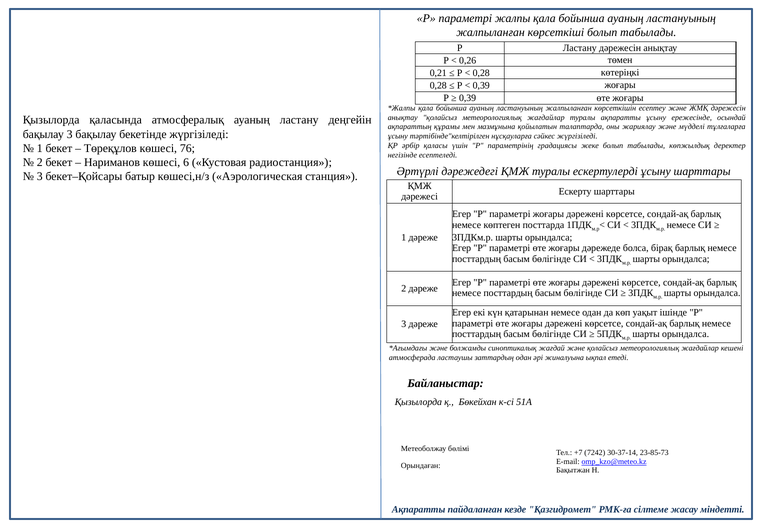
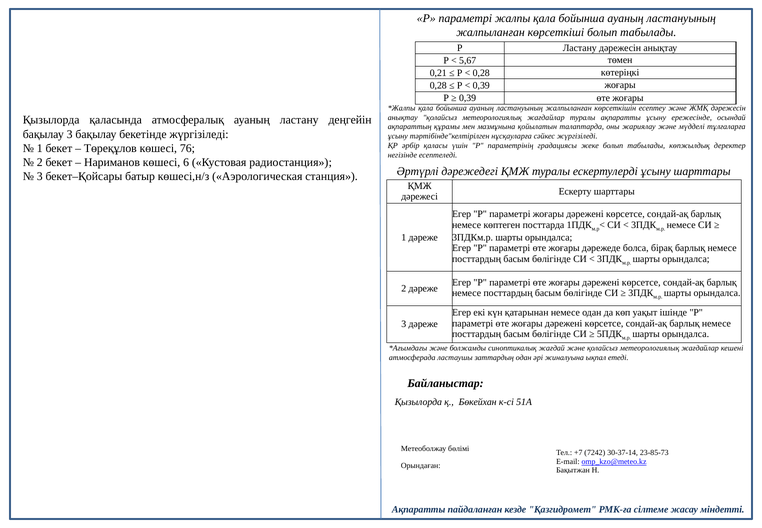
0,26: 0,26 -> 5,67 (468, 60)
